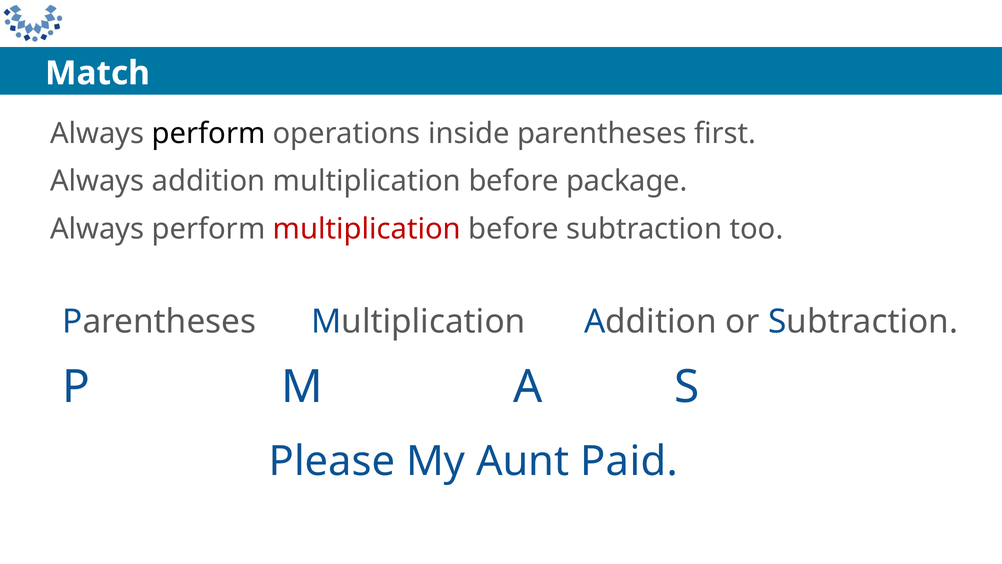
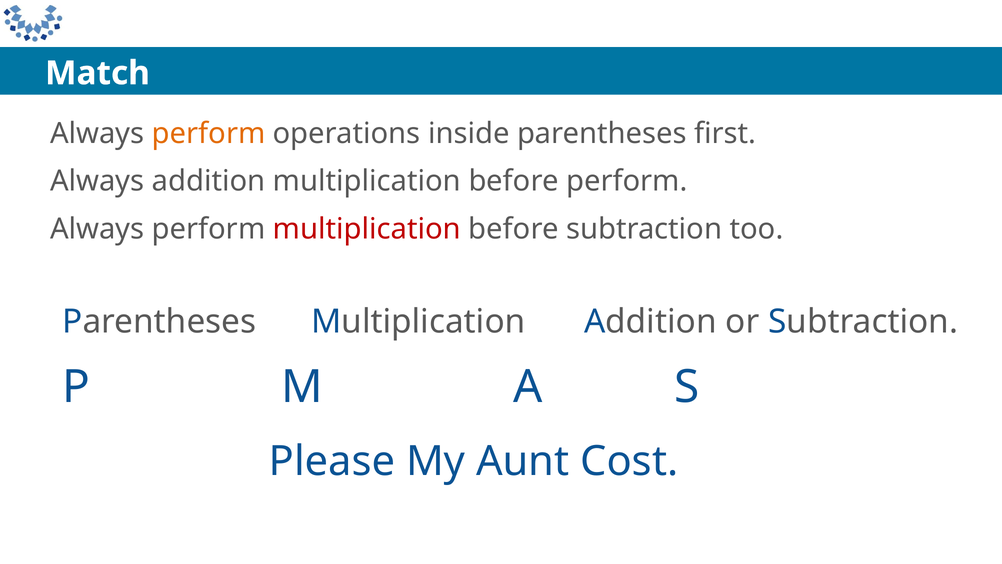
perform colour: black -> orange (209, 134)
before package: package -> perform (627, 181)
Paid: Paid -> Cost (629, 461)
